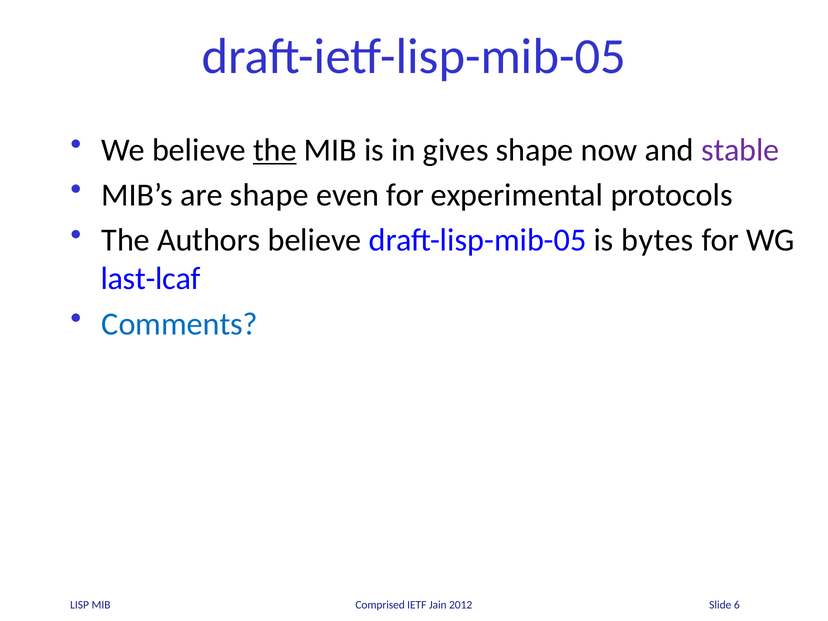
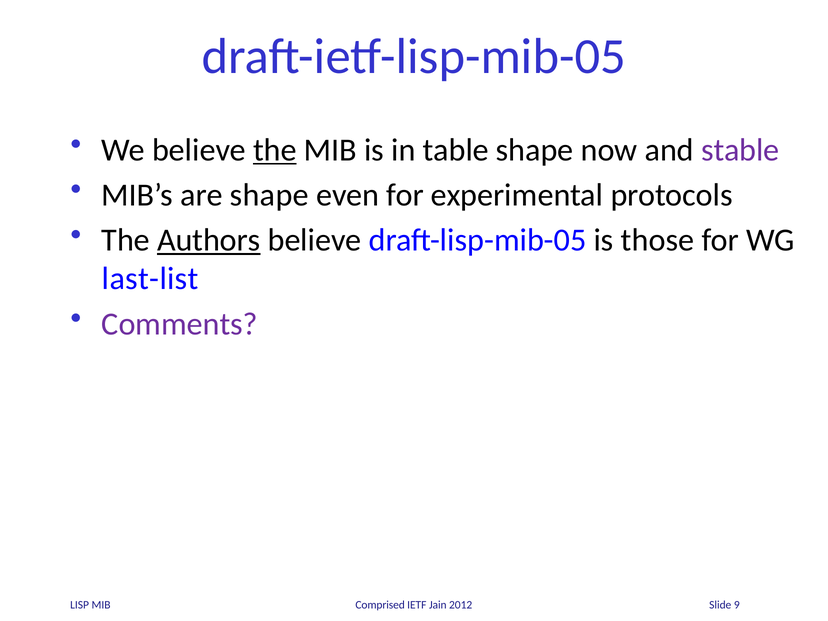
gives: gives -> table (456, 150)
Authors underline: none -> present (209, 240)
bytes: bytes -> those (658, 240)
last-lcaf: last-lcaf -> last-list (150, 279)
Comments colour: blue -> purple (180, 324)
6: 6 -> 9 (737, 605)
